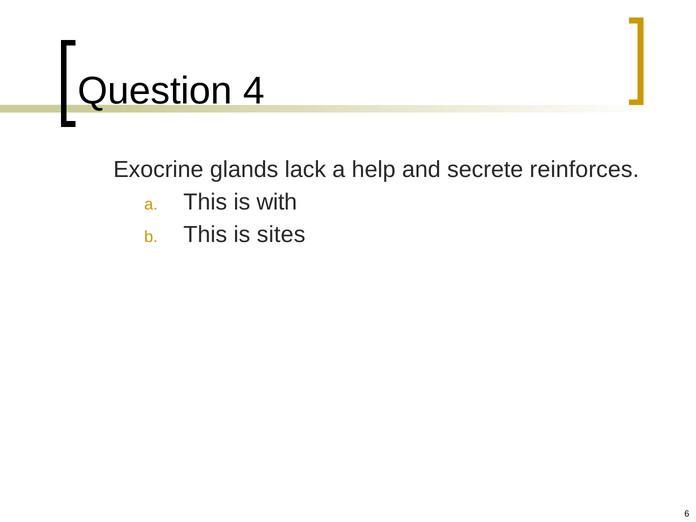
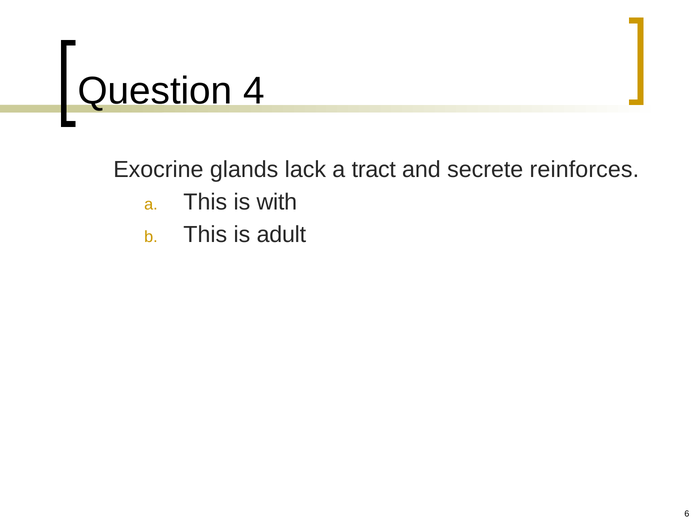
help: help -> tract (374, 170)
sites: sites -> adult (281, 235)
